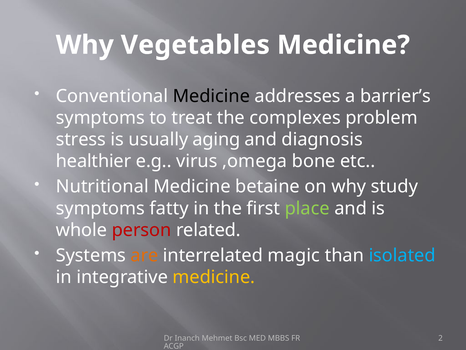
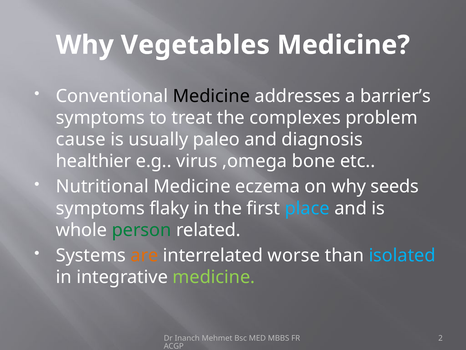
stress: stress -> cause (81, 139)
aging: aging -> paleo (216, 139)
betaine: betaine -> eczema (268, 186)
study: study -> seeds (395, 186)
fatty: fatty -> flaky (169, 208)
place colour: light green -> light blue (307, 208)
person colour: red -> green (142, 230)
magic: magic -> worse (294, 255)
medicine colour: yellow -> light green (214, 277)
